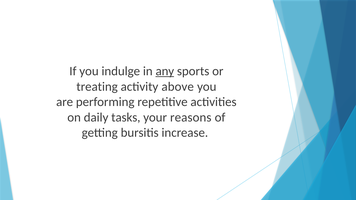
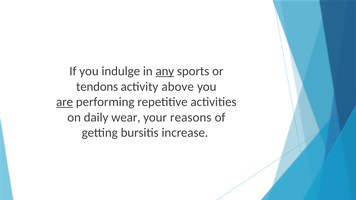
treating: treating -> tendons (97, 87)
are underline: none -> present (65, 102)
tasks: tasks -> wear (126, 118)
